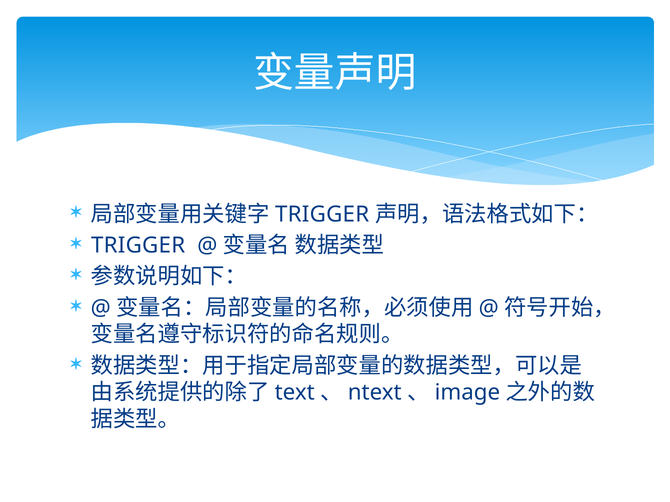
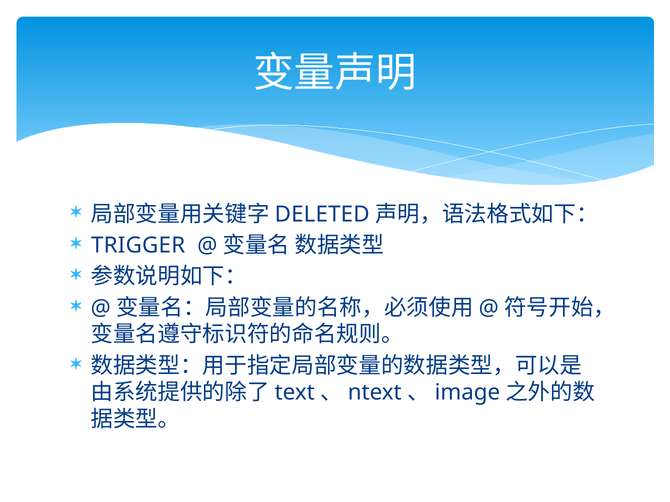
TRIGGER: TRIGGER -> DELETED (322, 214)
